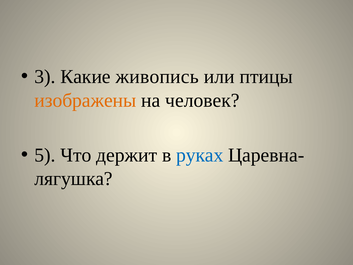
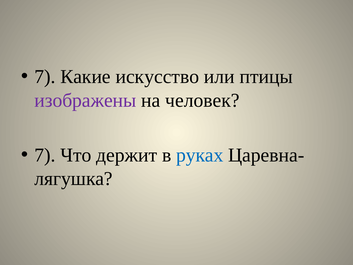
3: 3 -> 7 (45, 77)
живопись: живопись -> искусство (157, 77)
изображены colour: orange -> purple (85, 100)
5: 5 -> 7 (45, 155)
